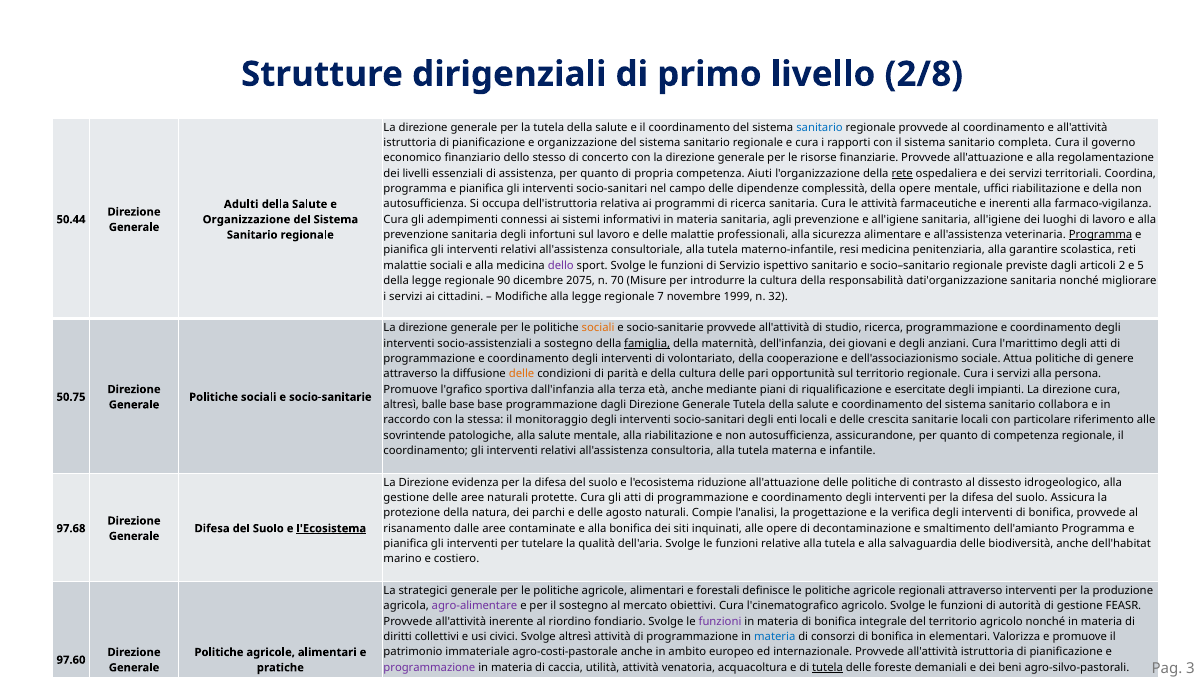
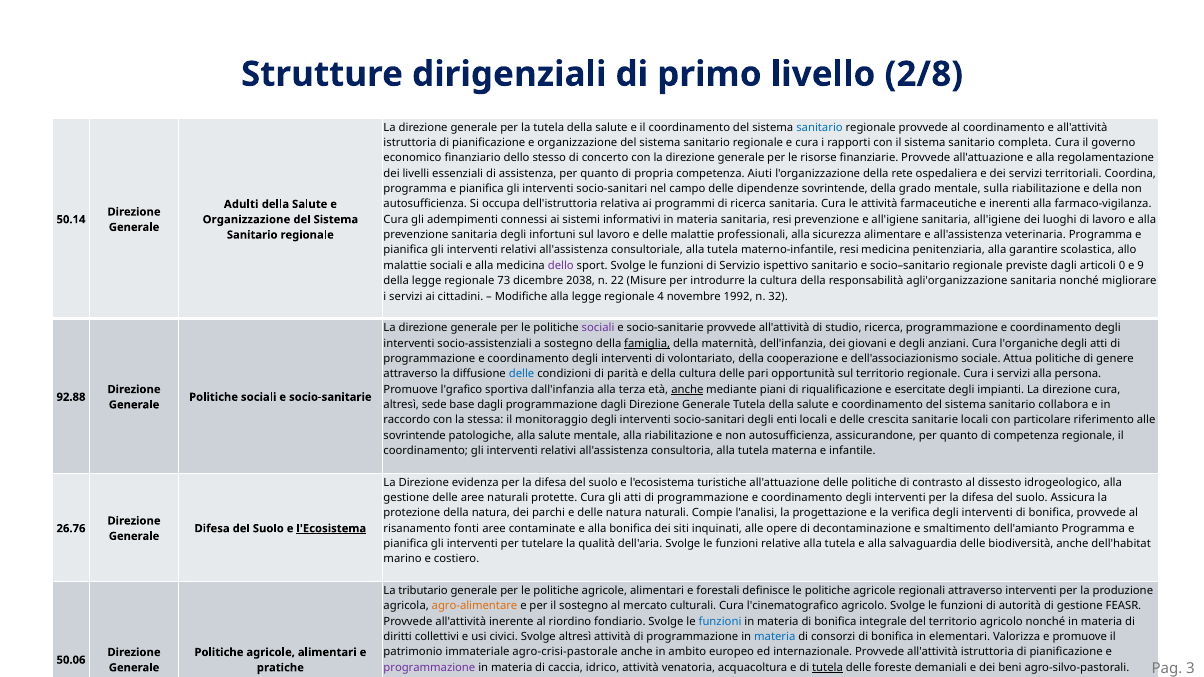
rete underline: present -> none (902, 174)
dipendenze complessità: complessità -> sovrintende (835, 189)
della opere: opere -> grado (915, 189)
uffici: uffici -> sulla (996, 189)
sanitaria agli: agli -> resi (782, 220)
50.44: 50.44 -> 50.14 (71, 220)
Programma underline: present -> none (1100, 235)
reti: reti -> allo (1127, 250)
2: 2 -> 0 (1122, 266)
5: 5 -> 9 (1141, 266)
90: 90 -> 73 (504, 281)
2075: 2075 -> 2038 (581, 281)
70: 70 -> 22 (617, 281)
dati'organizzazione: dati'organizzazione -> agli'organizzazione (957, 281)
7: 7 -> 4 (661, 296)
1999: 1999 -> 1992 (738, 296)
sociali colour: orange -> purple (598, 328)
l'marittimo: l'marittimo -> l'organiche (1029, 343)
delle colour: orange -> blue (522, 374)
anche underline: none -> present (687, 389)
50.75: 50.75 -> 92.88 (71, 397)
balle: balle -> sede (434, 405)
base base: base -> dagli (490, 405)
riduzione: riduzione -> turistiche (722, 483)
delle agosto: agosto -> natura (624, 513)
dalle: dalle -> fonti (467, 529)
97.68: 97.68 -> 26.76 (71, 529)
strategici: strategici -> tributario (423, 591)
agro-alimentare colour: purple -> orange (475, 606)
obiettivi: obiettivi -> culturali (693, 606)
funzioni colour: purple -> blue (720, 622)
agro-costi-pastorale: agro-costi-pastorale -> agro-crisi-pastorale (565, 653)
97.60: 97.60 -> 50.06 (71, 660)
utilità: utilità -> idrico (603, 668)
